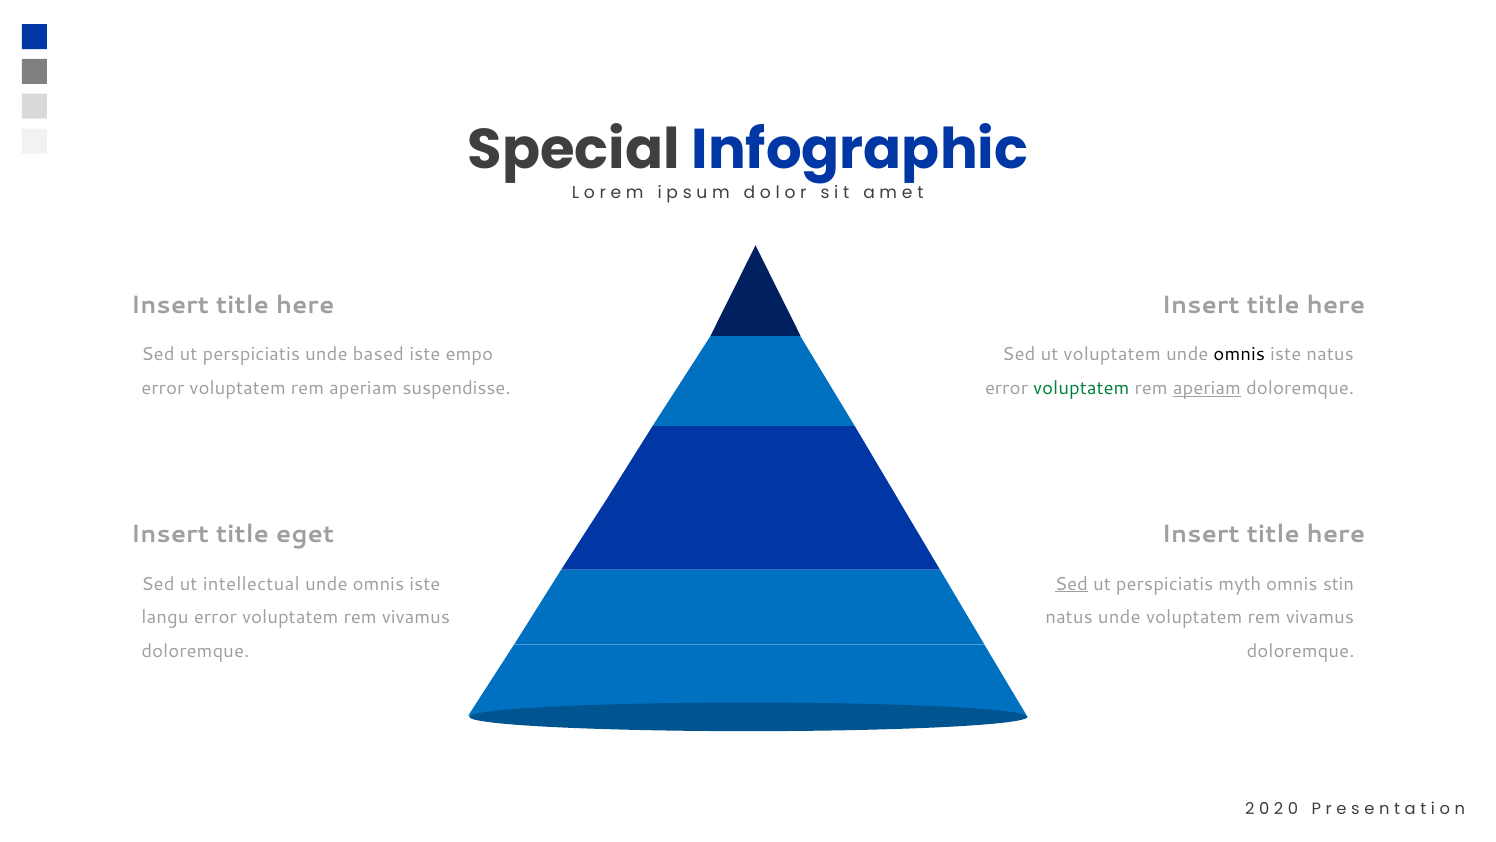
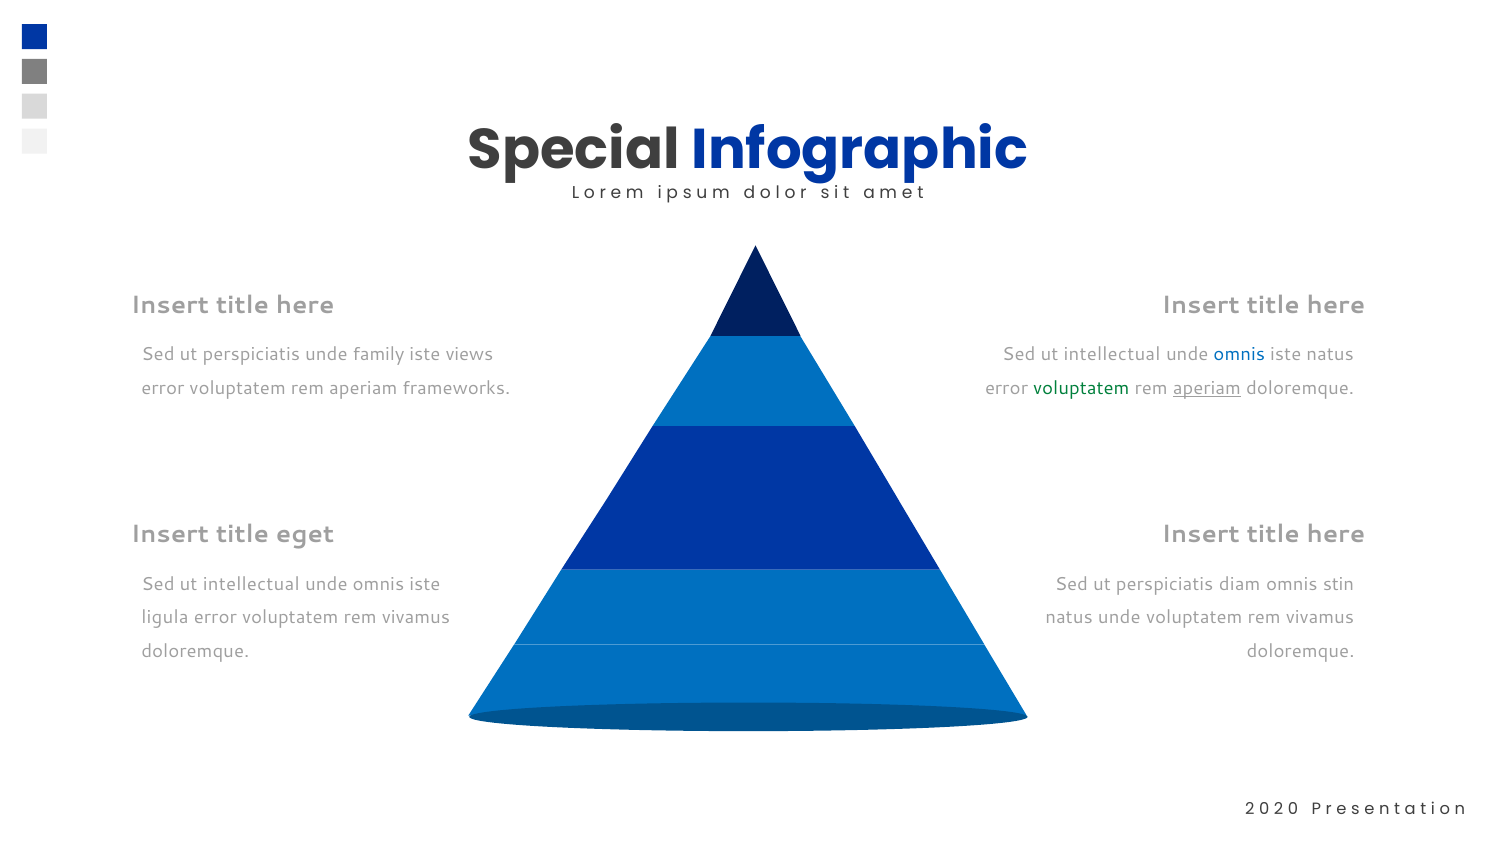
based: based -> family (379, 354)
empo: empo -> views (469, 354)
voluptatem: voluptatem -> intellectual (1112, 354)
omnis colour: black -> blue (1239, 354)
suspendisse: suspendisse -> frameworks (456, 388)
Sed underline: present -> none (1071, 583)
myth: myth -> diam (1240, 583)
langu: langu -> ligula (165, 617)
